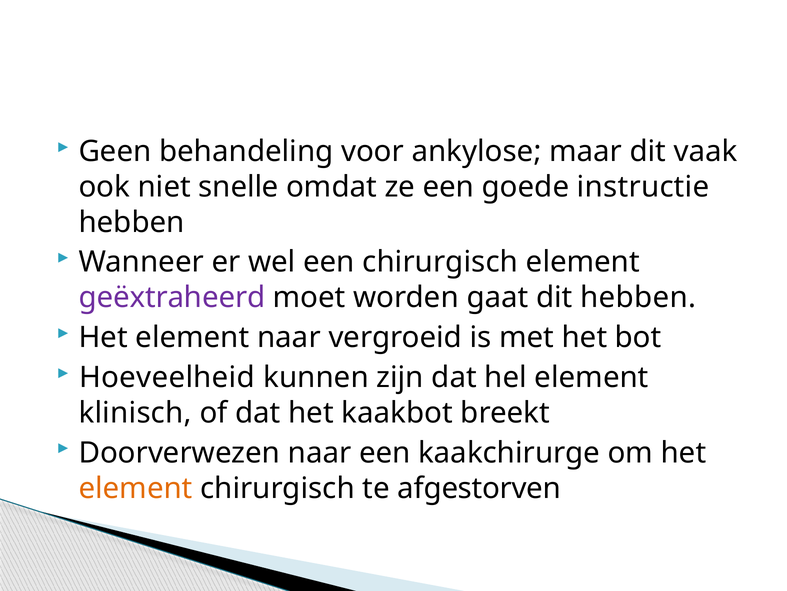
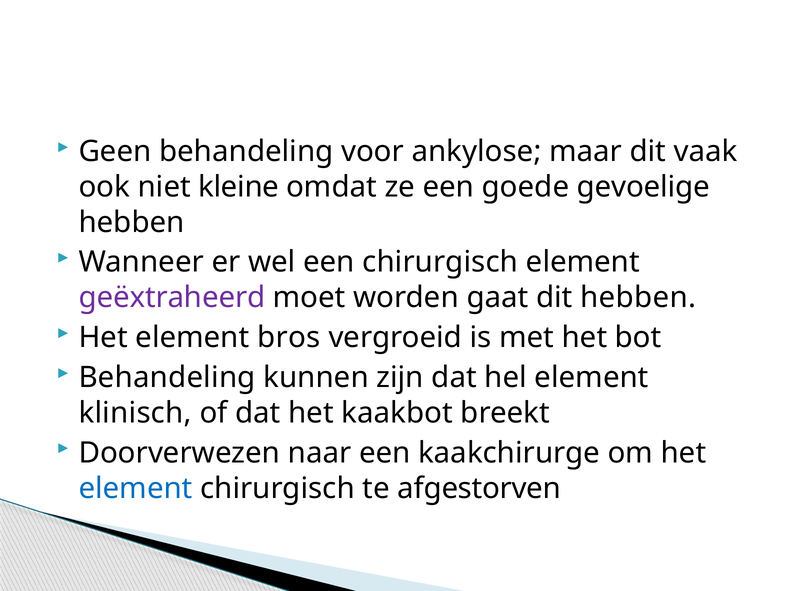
snelle: snelle -> kleine (239, 187)
instructie: instructie -> gevoelige (643, 187)
element naar: naar -> bros (289, 337)
Hoeveelheid: Hoeveelheid -> Behandeling (167, 377)
element colour: orange -> blue (136, 488)
